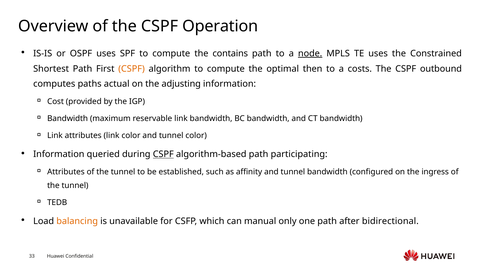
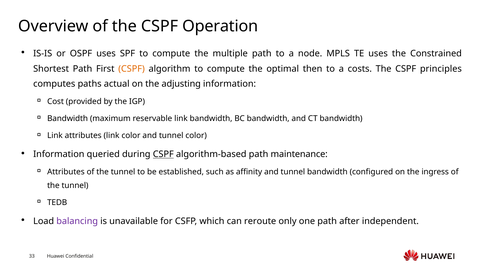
contains: contains -> multiple (230, 54)
node underline: present -> none (310, 54)
outbound: outbound -> principles (441, 69)
participating: participating -> maintenance (299, 155)
balancing colour: orange -> purple (77, 222)
manual: manual -> reroute (260, 222)
bidirectional: bidirectional -> independent (390, 222)
